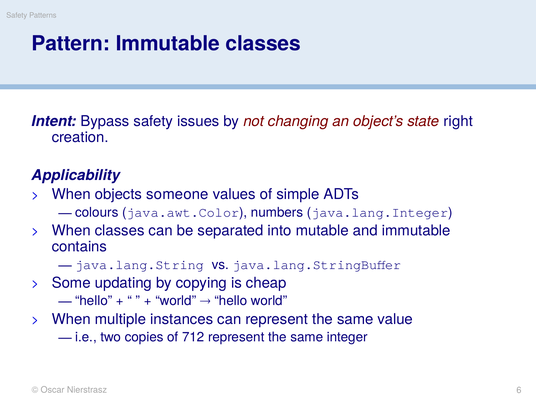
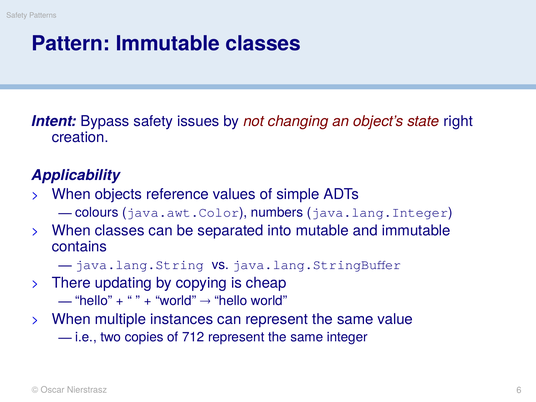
someone: someone -> reference (177, 194)
Some: Some -> There (71, 283)
